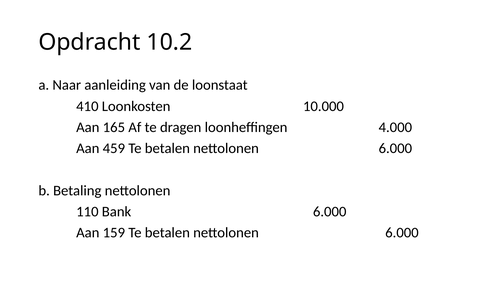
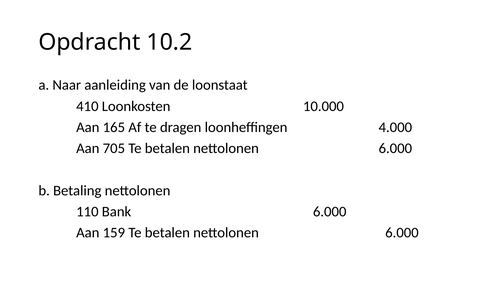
459: 459 -> 705 (114, 149)
